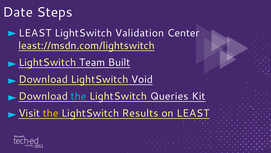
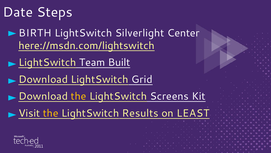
LEAST: LEAST -> BIRTH (35, 33)
Validation: Validation -> Silverlight (140, 33)
least://msdn.com/lightswitch: least://msdn.com/lightswitch -> here://msdn.com/lightswitch (86, 45)
Void: Void -> Grid (142, 79)
the colour: light blue -> yellow (79, 96)
Queries: Queries -> Screens (169, 96)
